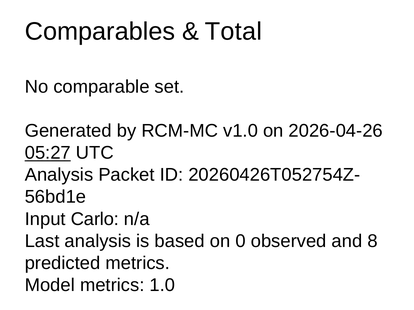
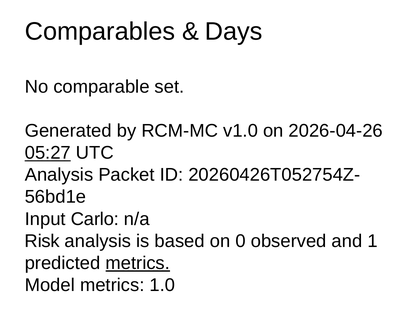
Total: Total -> Days (234, 31)
Last: Last -> Risk (42, 241)
8: 8 -> 1 (373, 241)
metrics underline: none -> present (138, 264)
